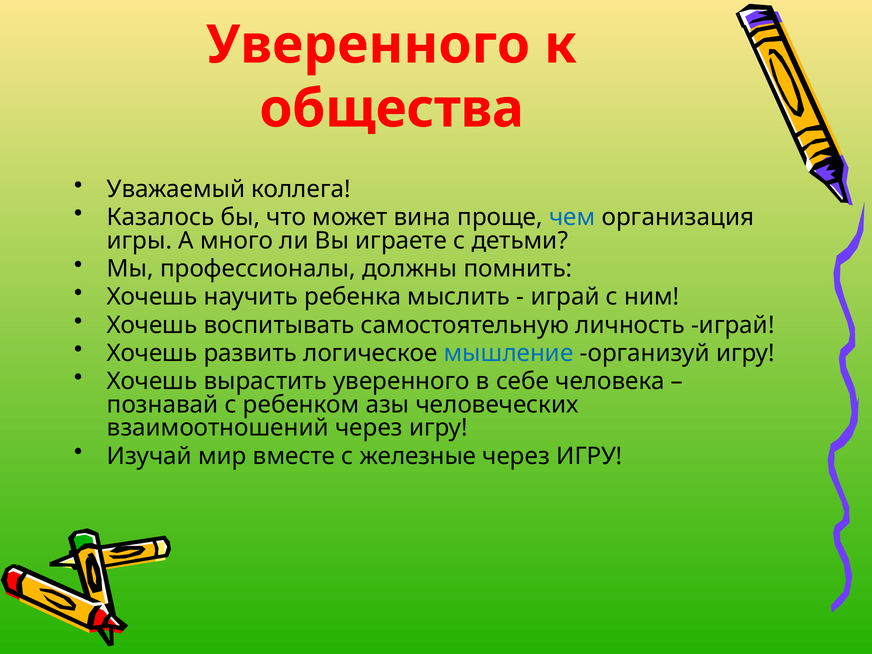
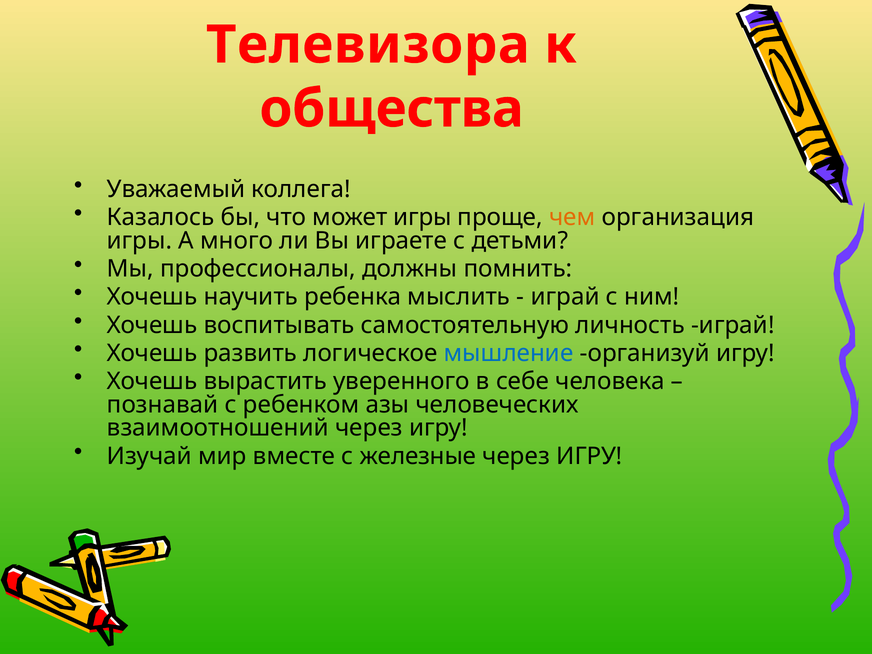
Уверенного: Уверенного -> Телевизора (368, 45)
может вина: вина -> игры (422, 217)
чем colour: blue -> orange (572, 217)
